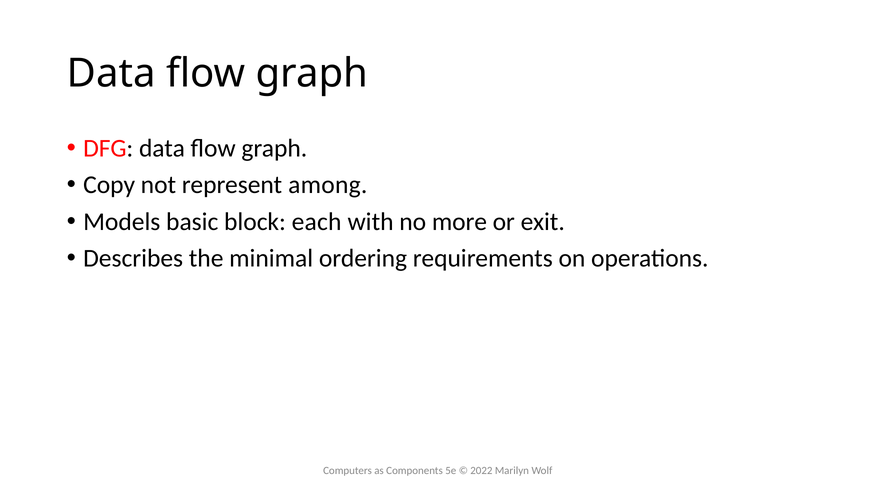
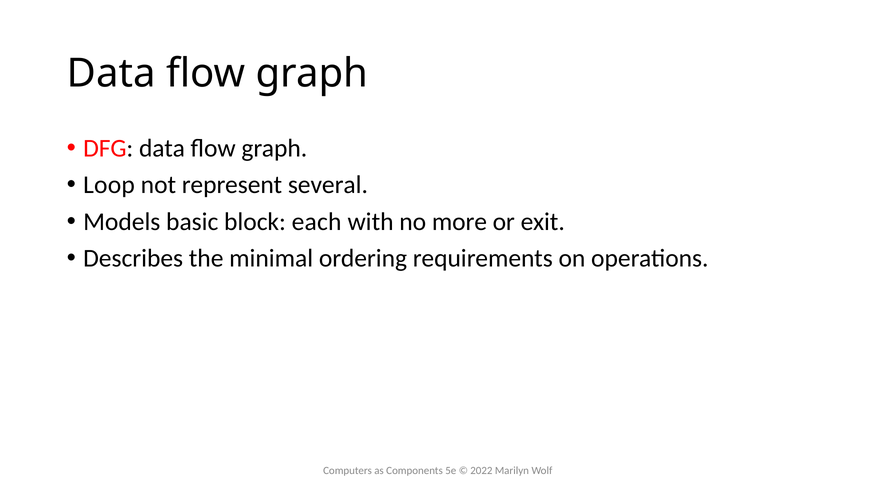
Copy: Copy -> Loop (109, 185)
among: among -> several (328, 185)
